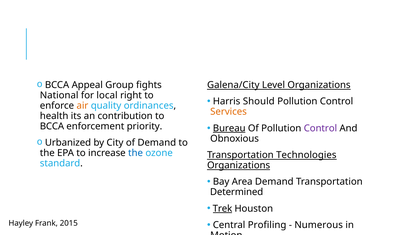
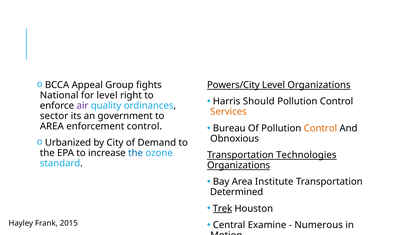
Galena/City: Galena/City -> Powers/City (233, 85)
for local: local -> level (107, 96)
air colour: orange -> purple (82, 106)
health: health -> sector (54, 116)
contribution: contribution -> government (125, 116)
Bureau underline: present -> none (229, 129)
Control colour: purple -> orange (320, 129)
BCCA: BCCA -> AREA (52, 127)
enforcement priority: priority -> control (144, 127)
Area Demand: Demand -> Institute (274, 182)
Profiling: Profiling -> Examine (267, 226)
